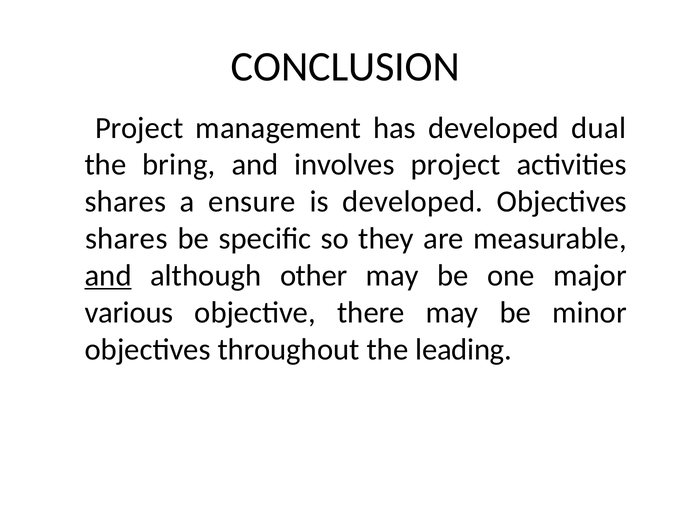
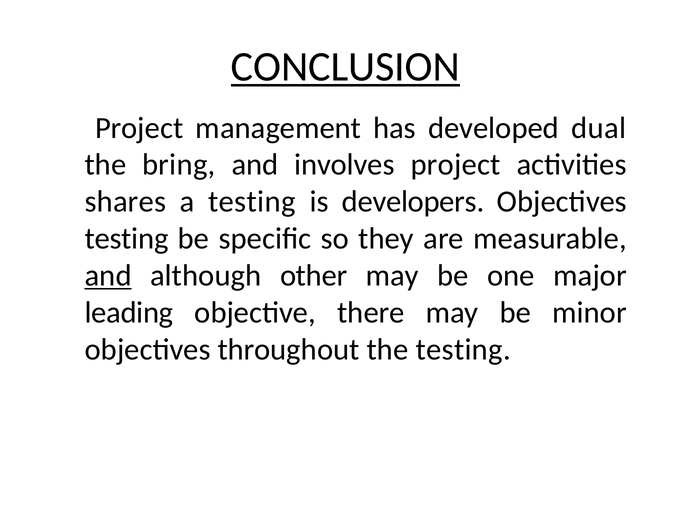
CONCLUSION underline: none -> present (345, 67)
a ensure: ensure -> testing (252, 201)
is developed: developed -> developers (413, 201)
shares: shares -> testing (127, 238)
various: various -> leading (129, 312)
the leading: leading -> testing (463, 349)
